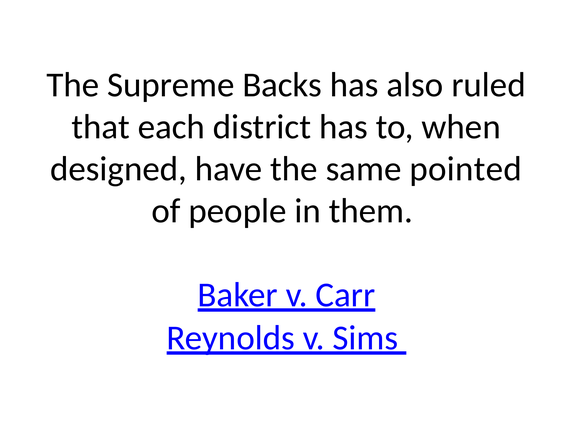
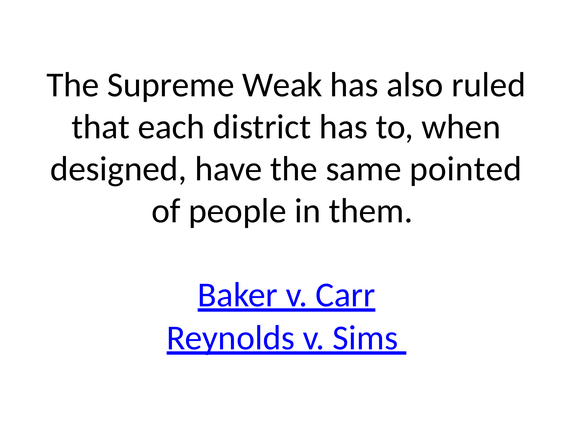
Backs: Backs -> Weak (282, 85)
